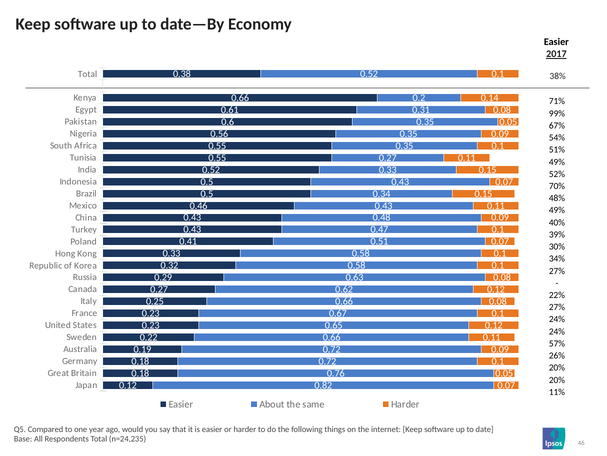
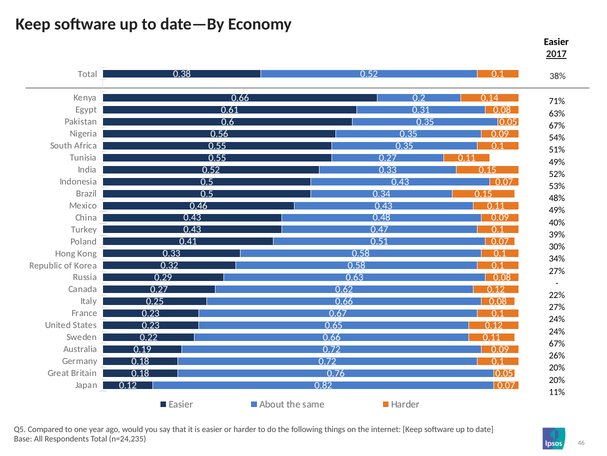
99%: 99% -> 63% (557, 113)
70%: 70% -> 53% (557, 186)
57%: 57% -> 67% (557, 343)
